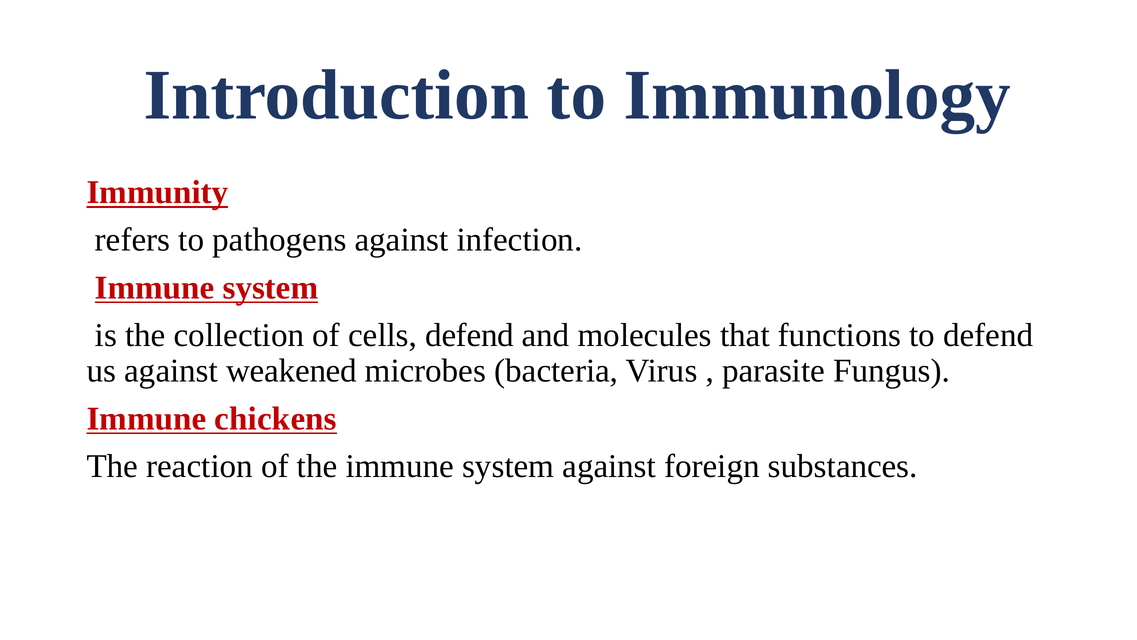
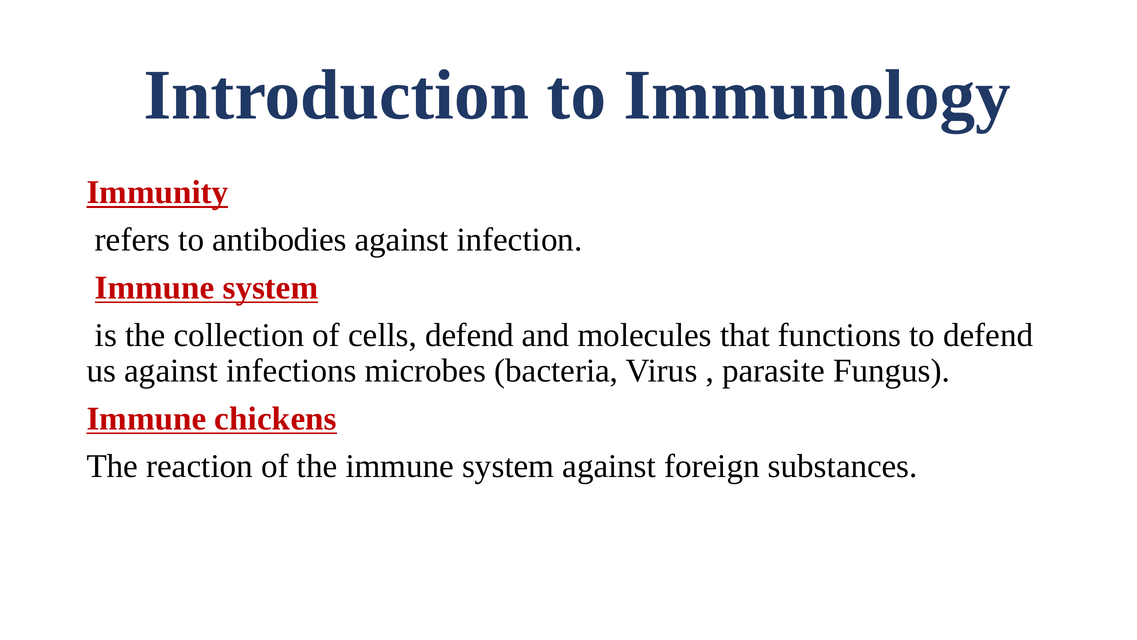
pathogens: pathogens -> antibodies (280, 240)
weakened: weakened -> infections (291, 371)
